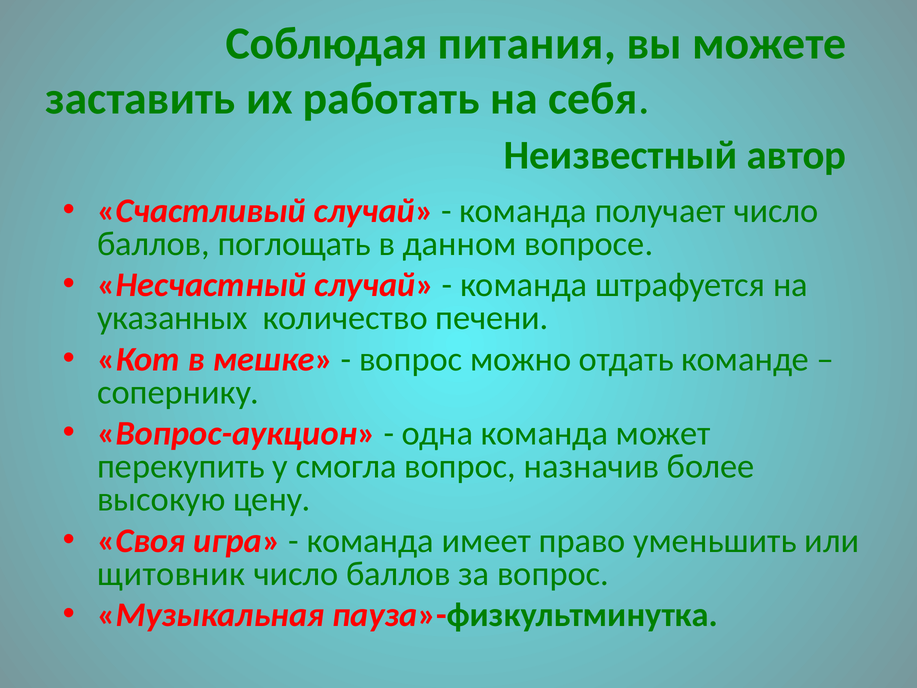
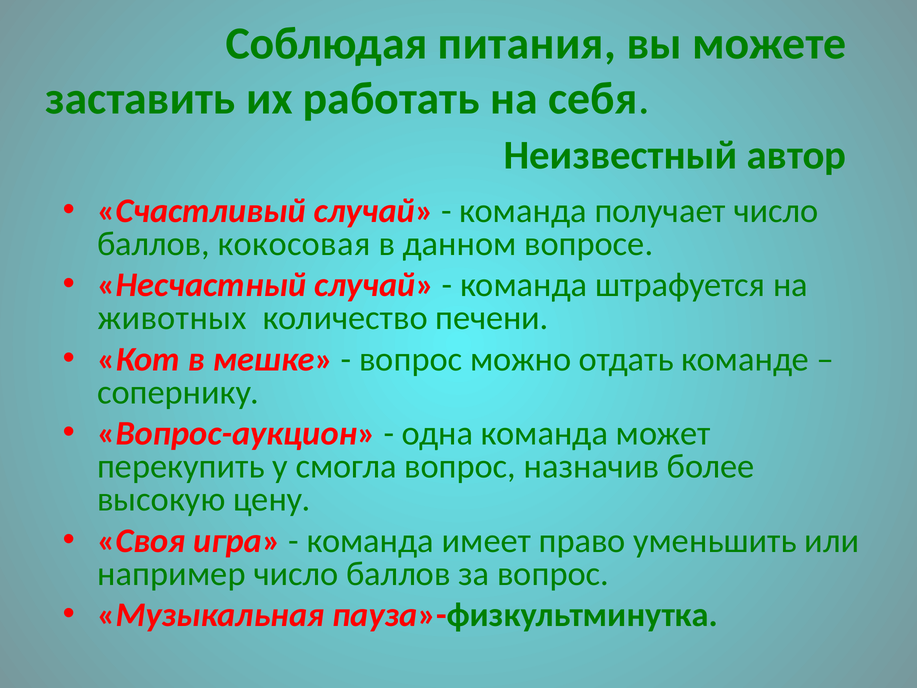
поглощать: поглощать -> кокосовая (294, 244)
указанных: указанных -> животных (172, 318)
щитовник: щитовник -> например (171, 574)
